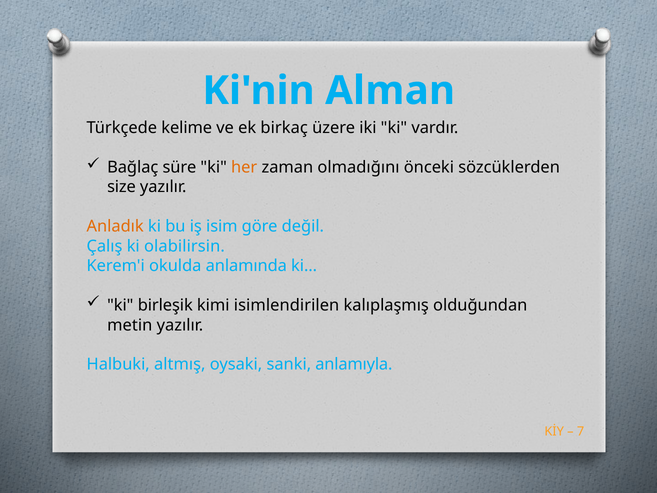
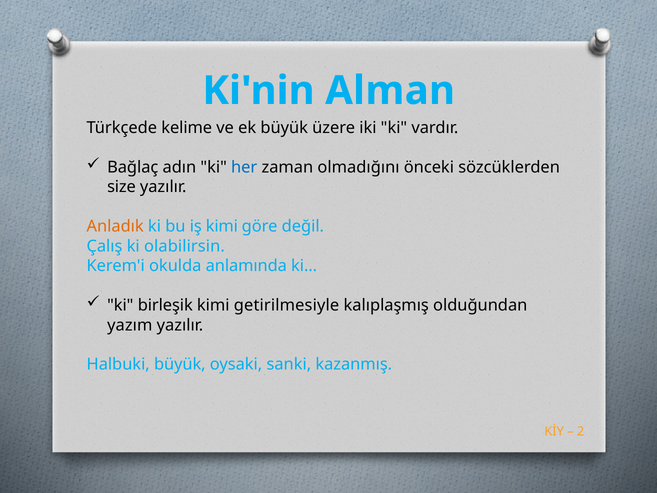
ek birkaç: birkaç -> büyük (284, 128)
süre: süre -> adın (179, 167)
her colour: orange -> blue (244, 167)
iş isim: isim -> kimi (222, 226)
isimlendirilen: isimlendirilen -> getirilmesiyle (287, 305)
metin: metin -> yazım (130, 325)
Halbuki altmış: altmış -> büyük (180, 364)
anlamıyla: anlamıyla -> kazanmış (354, 364)
7: 7 -> 2 (581, 431)
